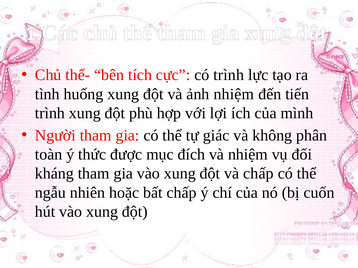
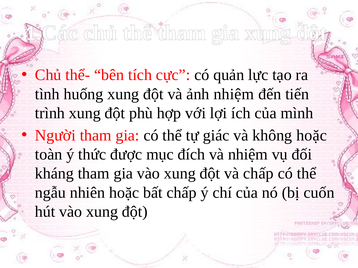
có trình: trình -> quản (229, 75)
không phân: phân -> hoặc (312, 136)
